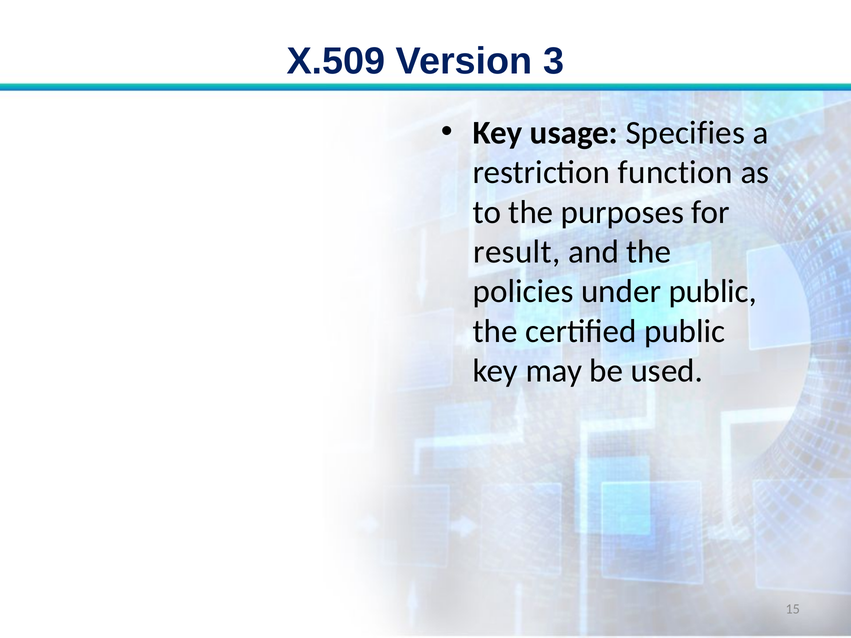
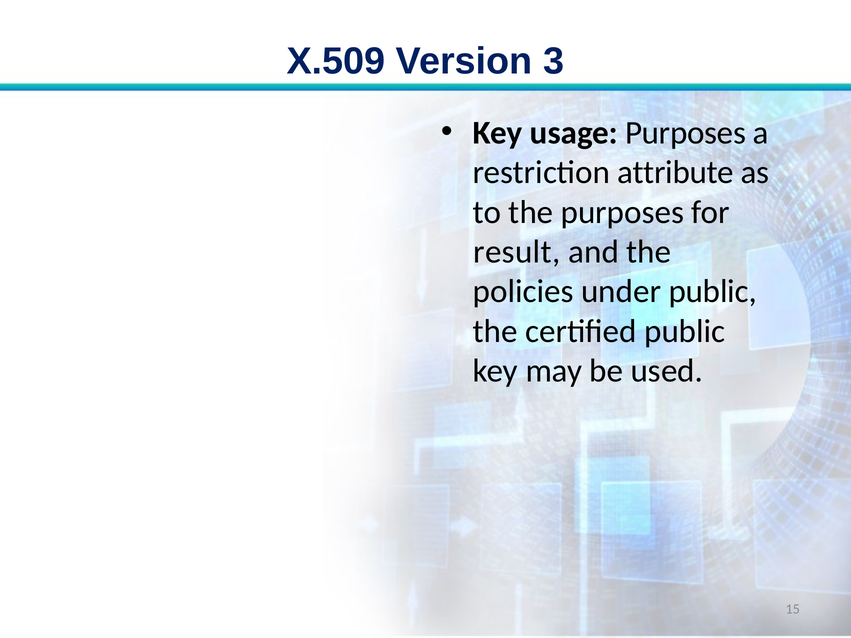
usage Specifies: Specifies -> Purposes (686, 133)
function: function -> attribute (676, 172)
